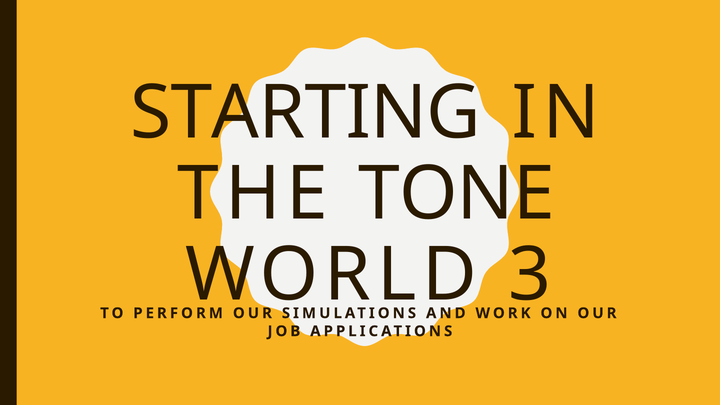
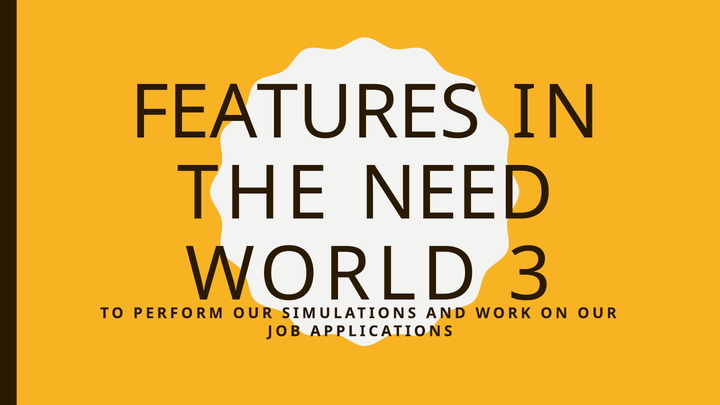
STARTING: STARTING -> FEATURES (305, 113)
TONE: TONE -> NEED (456, 194)
